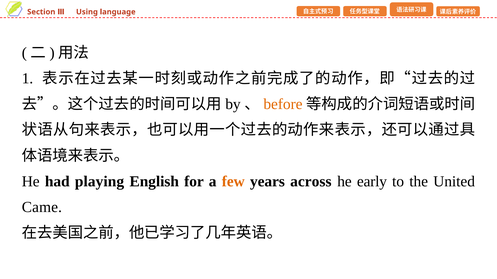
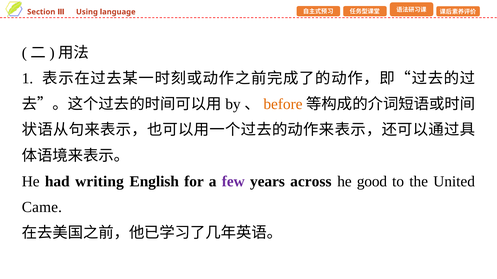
playing: playing -> writing (99, 182)
few colour: orange -> purple (233, 182)
early: early -> good (372, 182)
